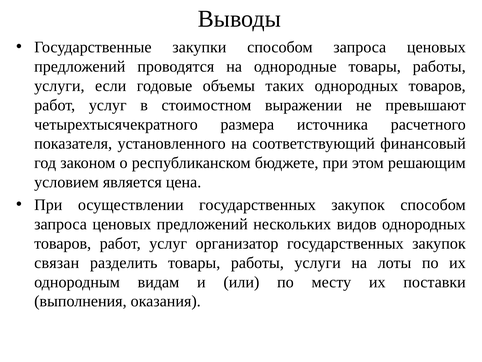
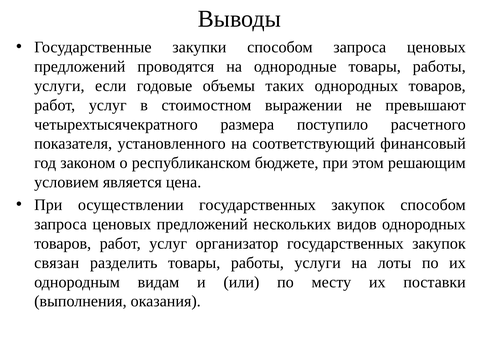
источника: источника -> поступило (333, 124)
